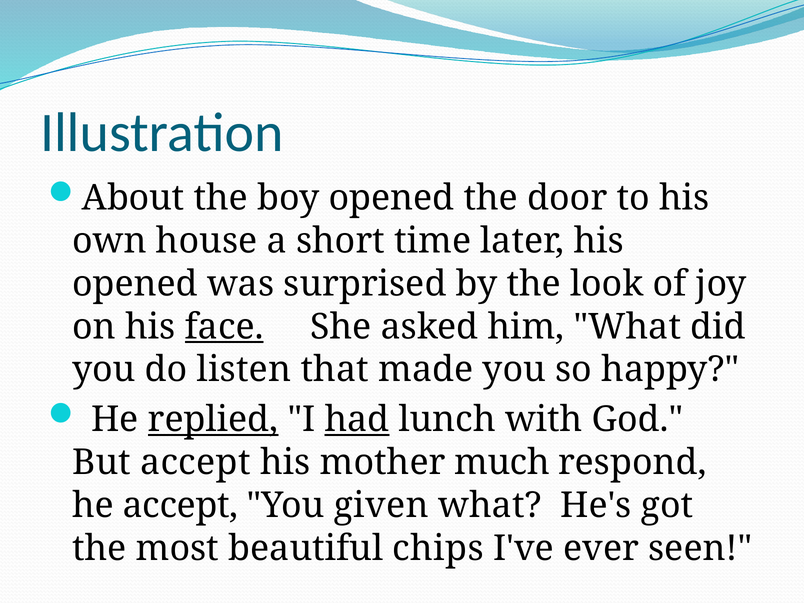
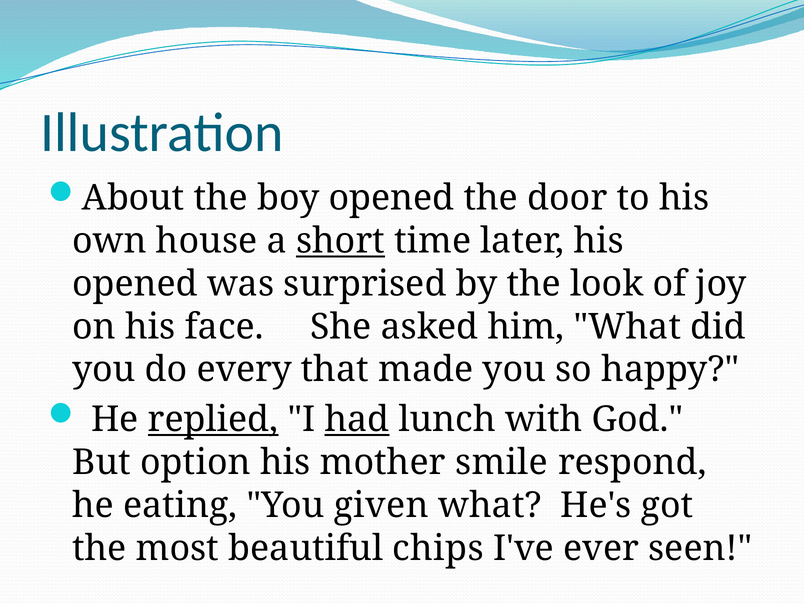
short underline: none -> present (340, 241)
face underline: present -> none (224, 327)
listen: listen -> every (244, 370)
But accept: accept -> option (195, 463)
much: much -> smile (502, 463)
he accept: accept -> eating (180, 505)
